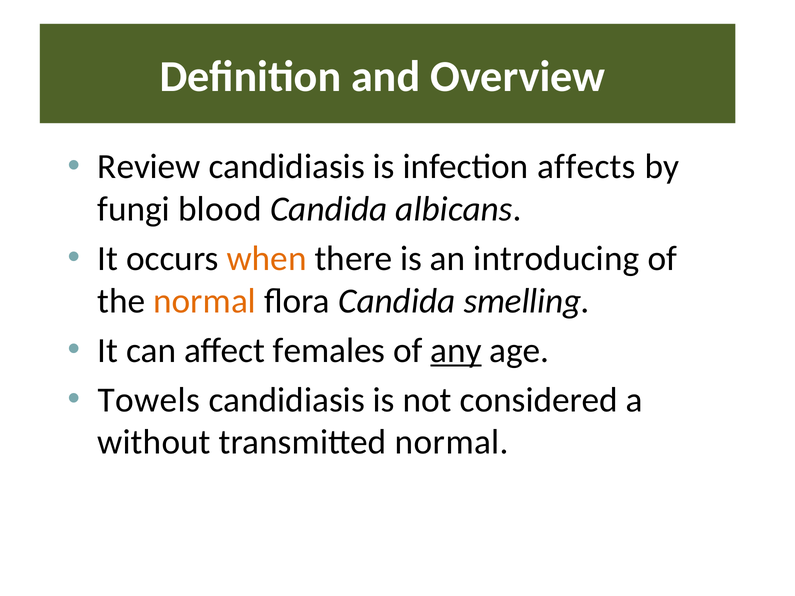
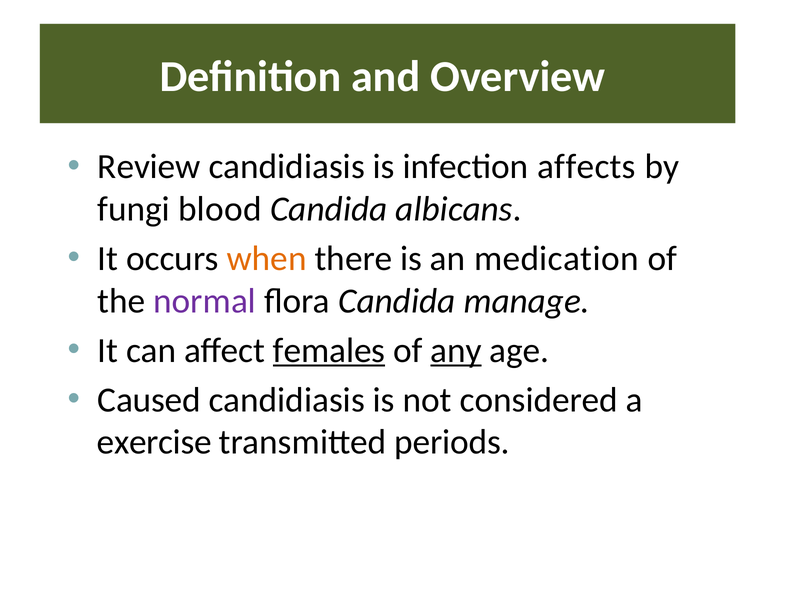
introducing: introducing -> medication (556, 259)
normal colour: orange -> purple (205, 301)
smelling: smelling -> manage (527, 301)
females underline: none -> present (329, 351)
Towels: Towels -> Caused (149, 400)
without: without -> exercise (154, 442)
transmitted normal: normal -> periods (452, 442)
